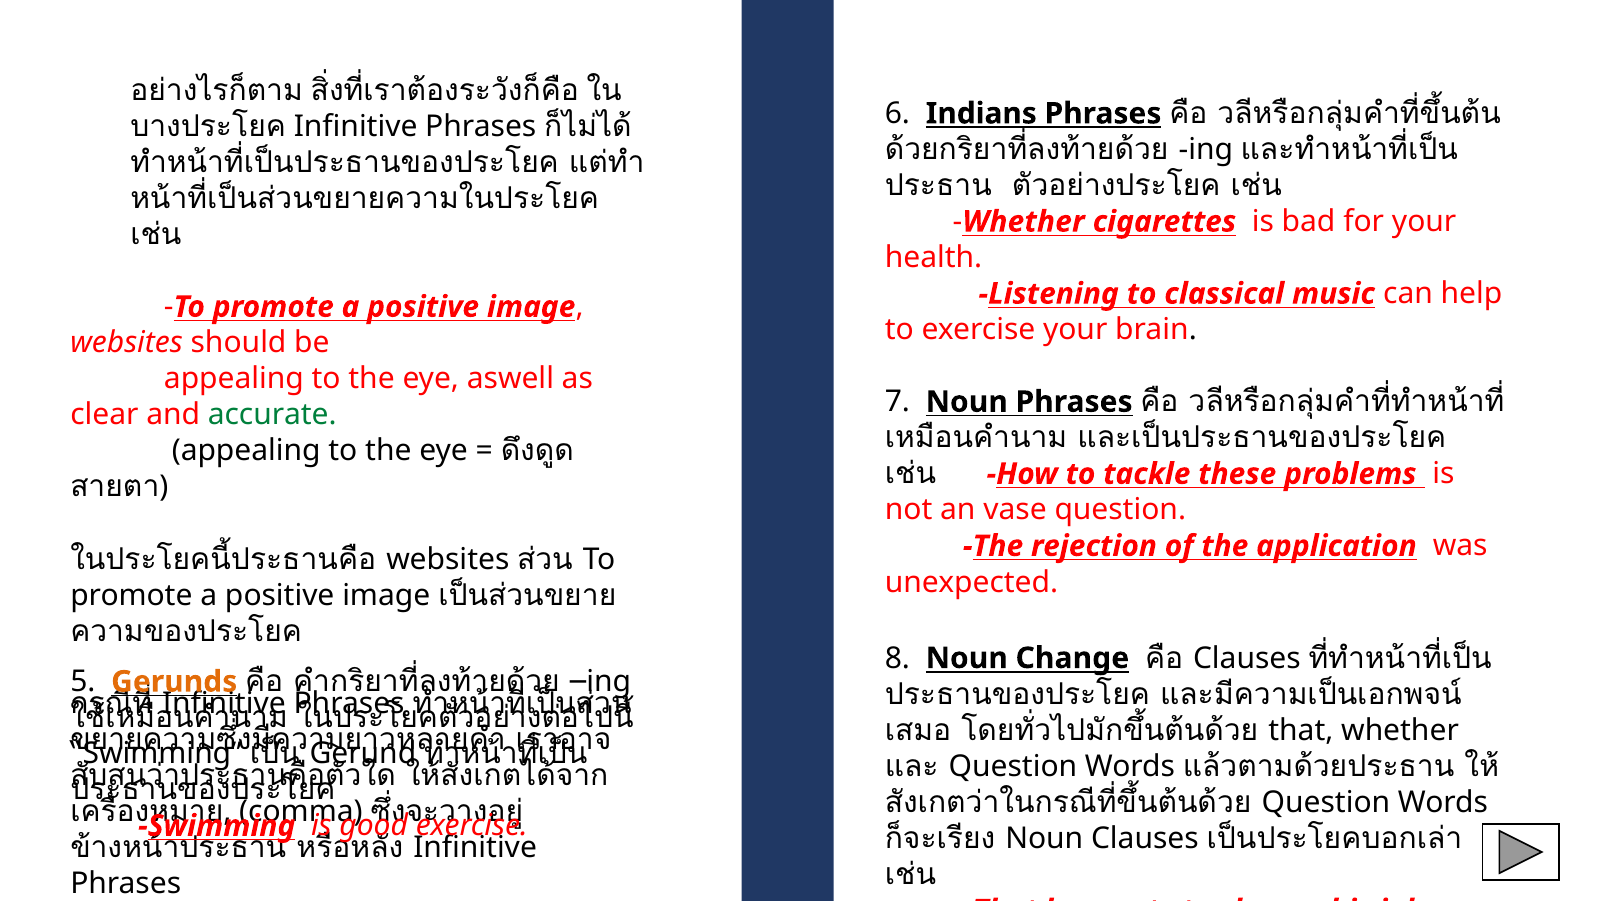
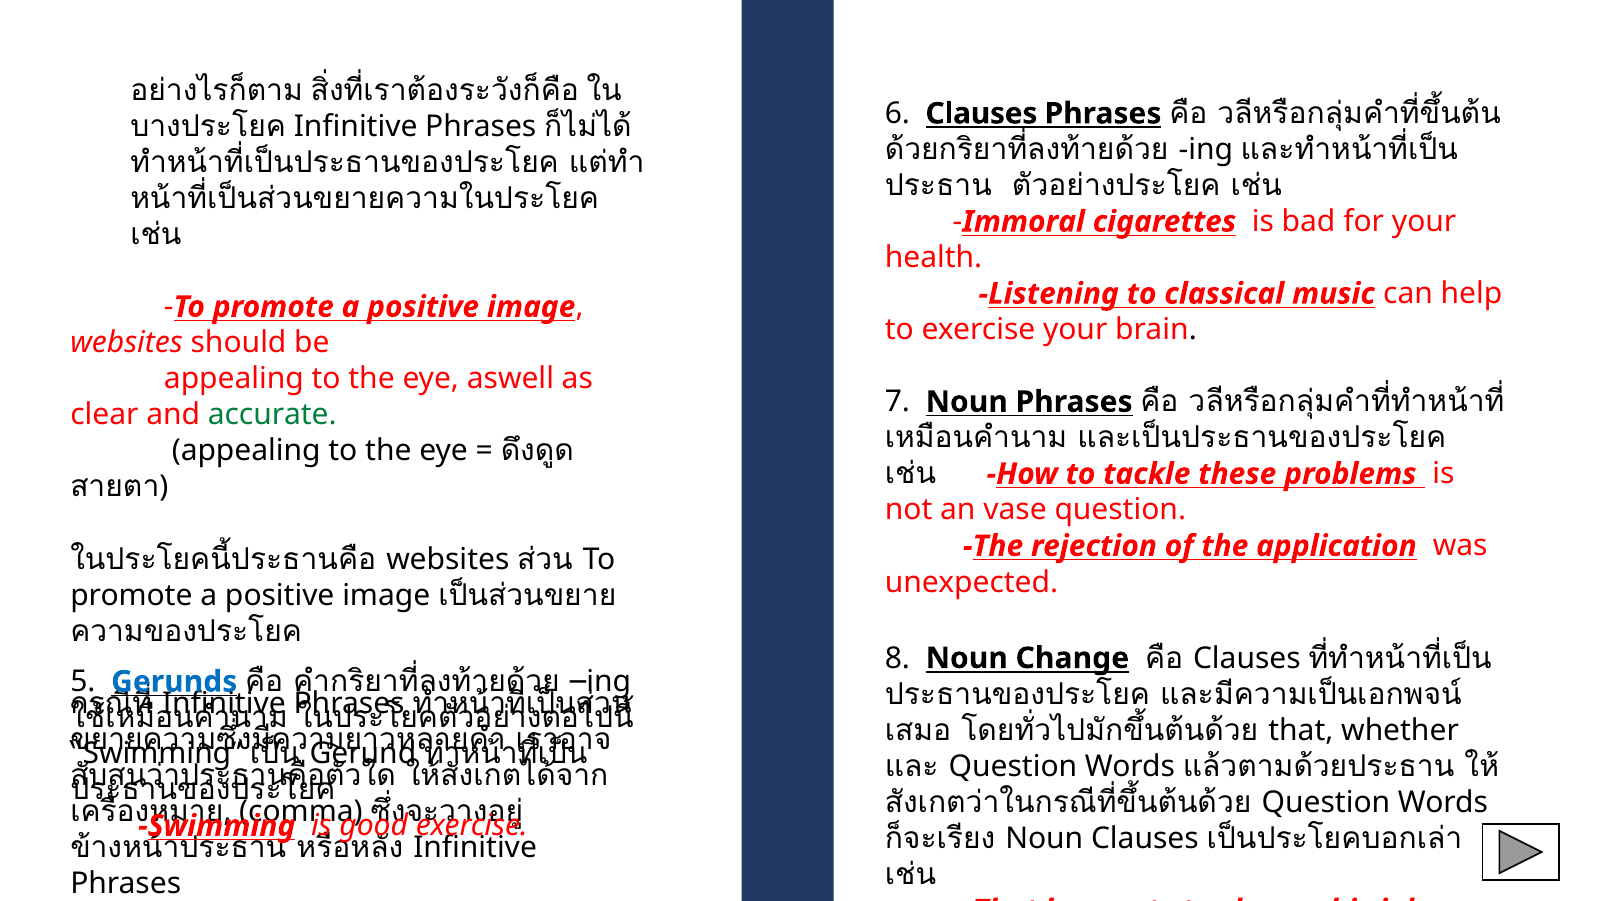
6 Indians: Indians -> Clauses (981, 114)
Whether: Whether -> Immoral (1024, 222)
Gerunds colour: orange -> blue (174, 681)
